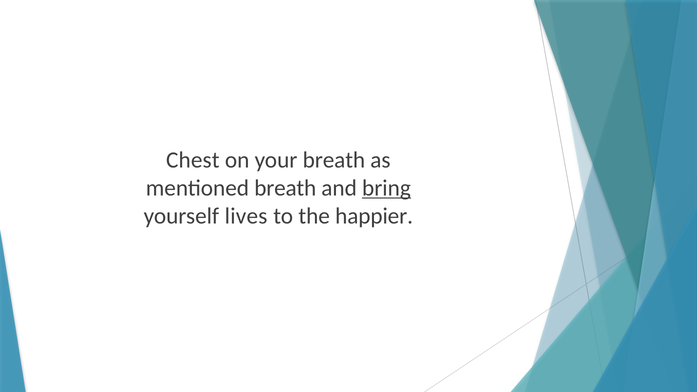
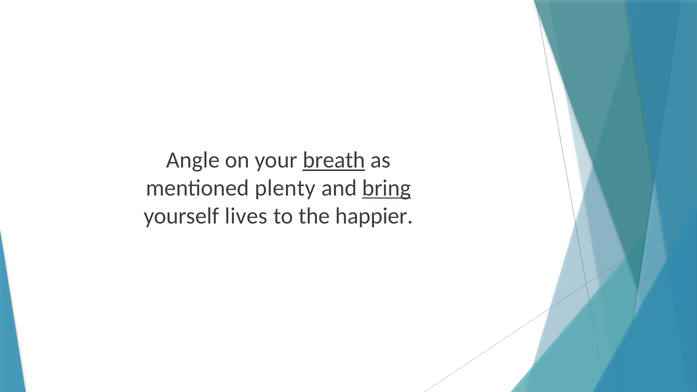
Chest: Chest -> Angle (193, 160)
breath underline: none -> present (334, 160)
mentioned breath: breath -> plenty (285, 188)
